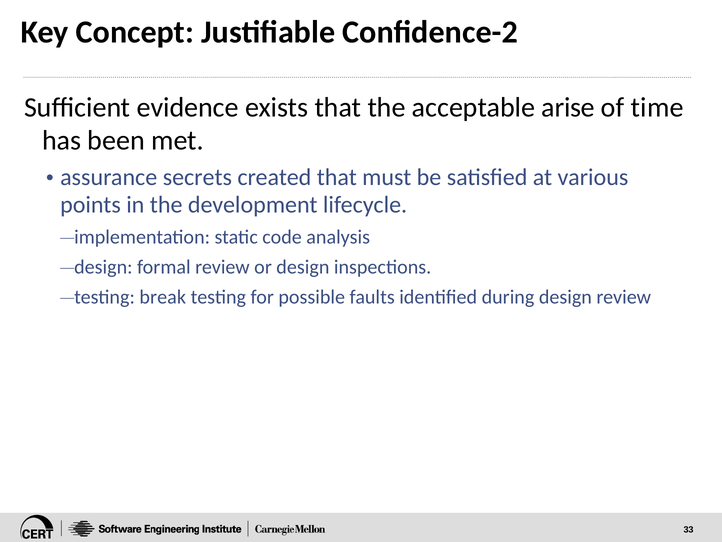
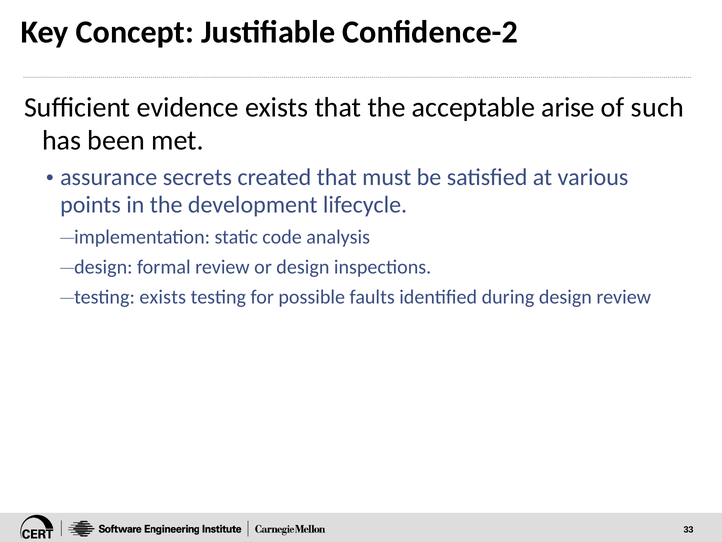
time: time -> such (657, 107)
testing break: break -> exists (163, 297)
